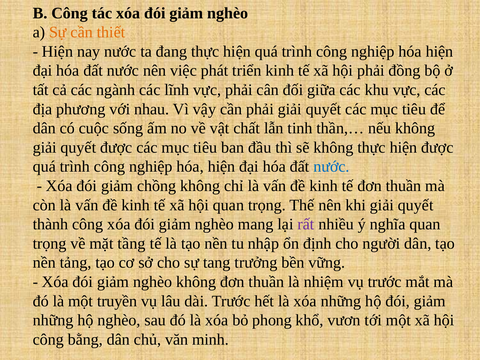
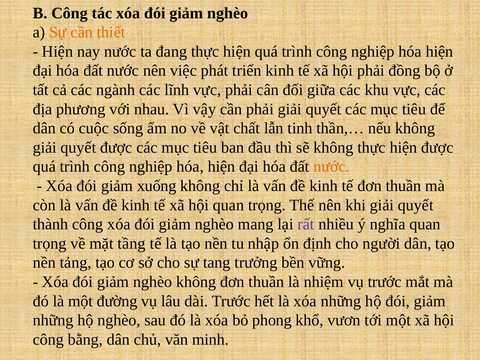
nước colour: blue -> orange (331, 167)
chồng: chồng -> xuống (157, 186)
truyền: truyền -> đường (117, 301)
